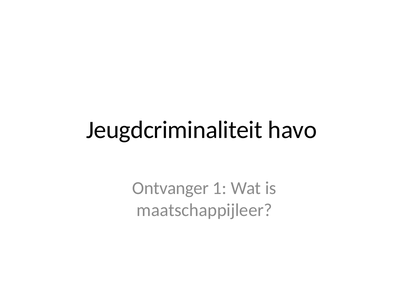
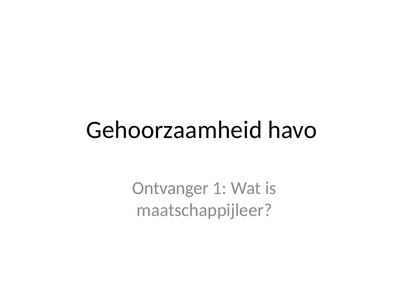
Jeugdcriminaliteit: Jeugdcriminaliteit -> Gehoorzaamheid (174, 130)
